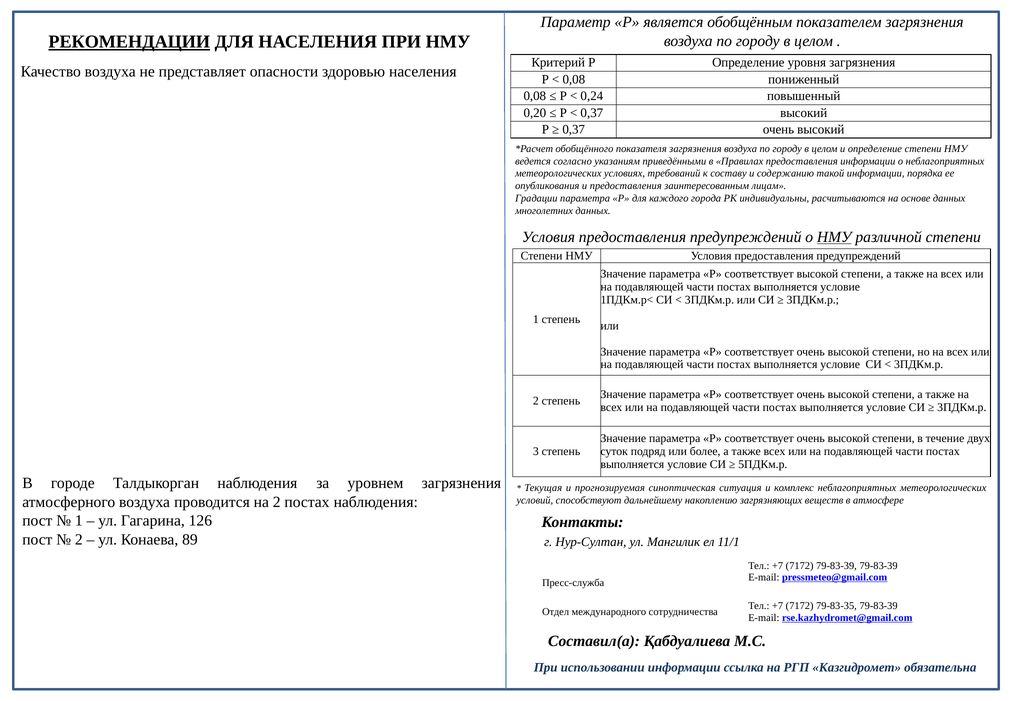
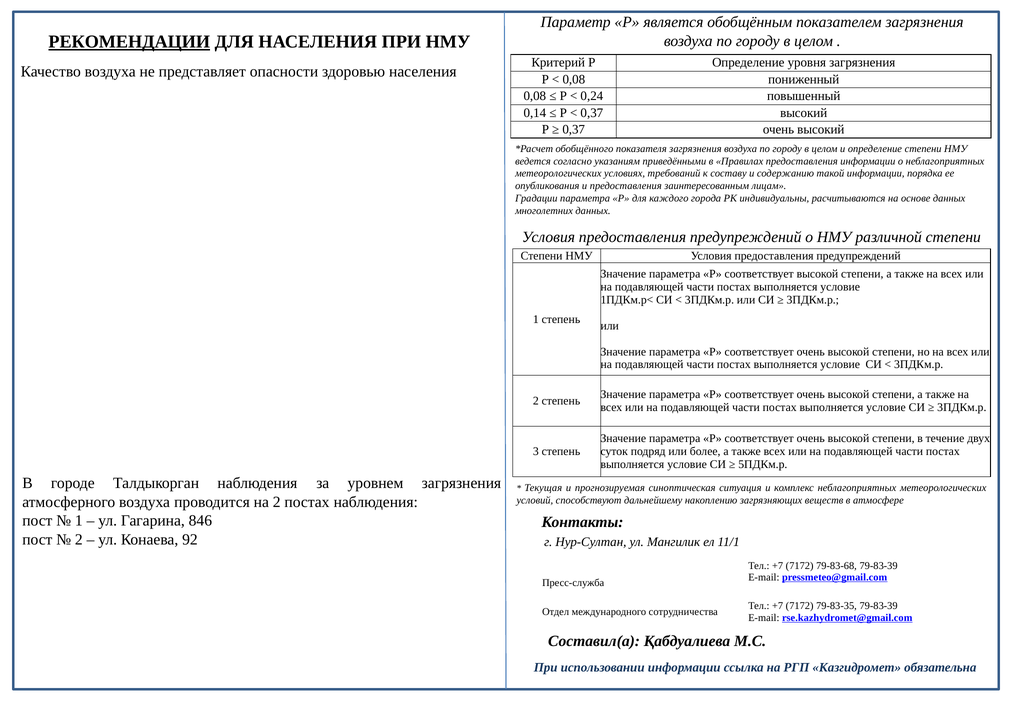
0,20: 0,20 -> 0,14 (535, 113)
НМУ underline: present -> none (834, 237)
126: 126 -> 846 (200, 520)
89: 89 -> 92 (190, 539)
7172 79-83-39: 79-83-39 -> 79-83-68 (836, 565)
